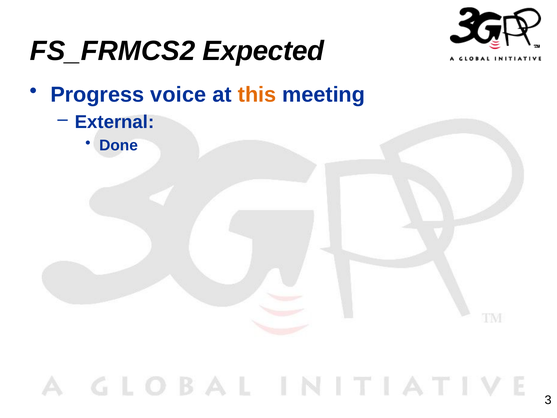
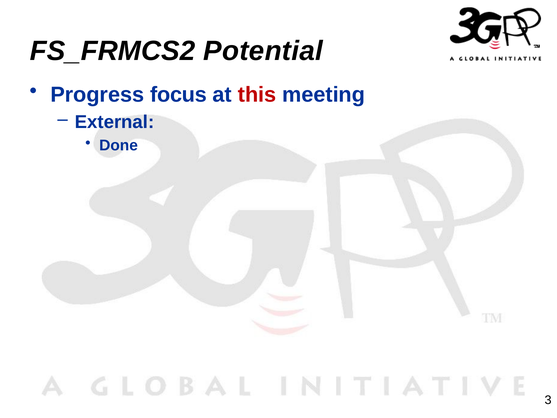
Expected: Expected -> Potential (263, 51)
voice: voice -> focus (178, 94)
this colour: orange -> red (257, 94)
